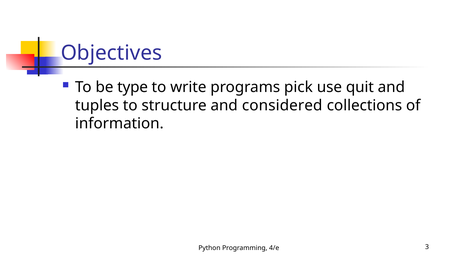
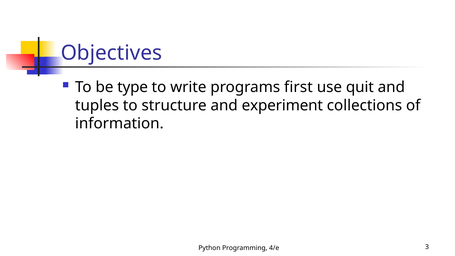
pick: pick -> first (298, 87)
considered: considered -> experiment (282, 105)
